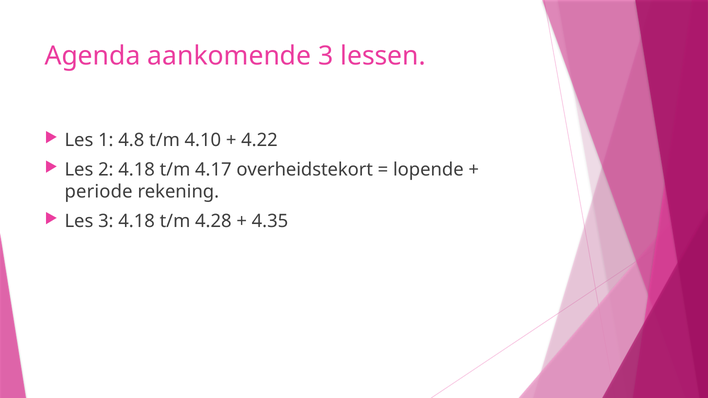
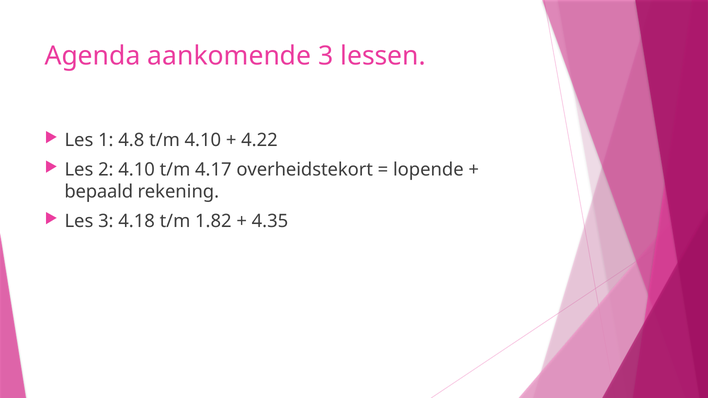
2 4.18: 4.18 -> 4.10 (137, 170)
periode: periode -> bepaald (99, 192)
4.28: 4.28 -> 1.82 (213, 222)
